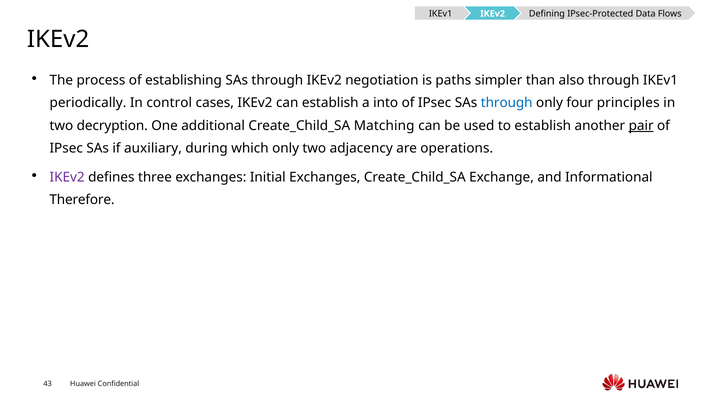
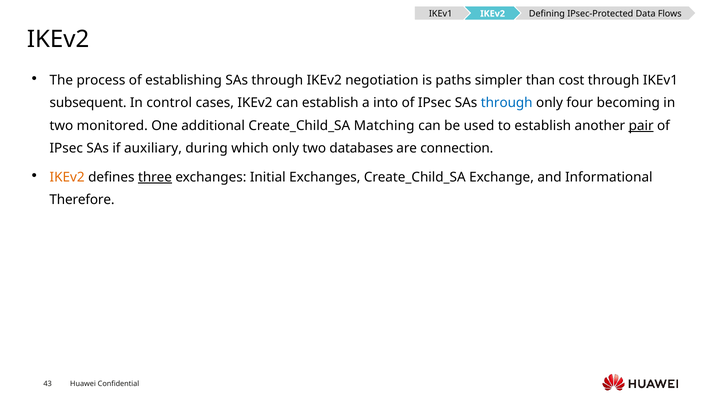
also: also -> cost (571, 80)
periodically: periodically -> subsequent (88, 103)
principles: principles -> becoming (628, 103)
decryption: decryption -> monitored (112, 126)
adjacency: adjacency -> databases (361, 148)
operations: operations -> connection (457, 148)
IKEv2 colour: purple -> orange (67, 177)
three underline: none -> present (155, 177)
